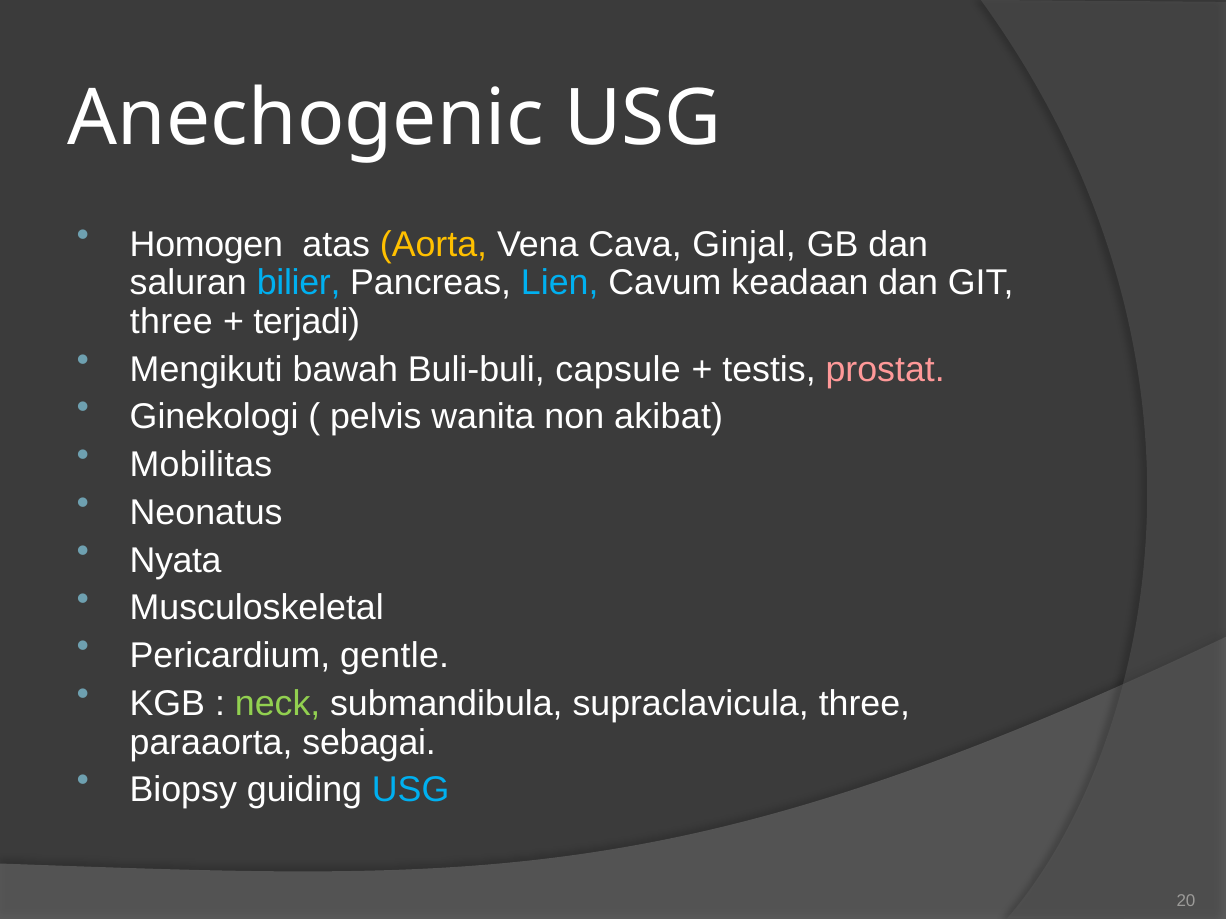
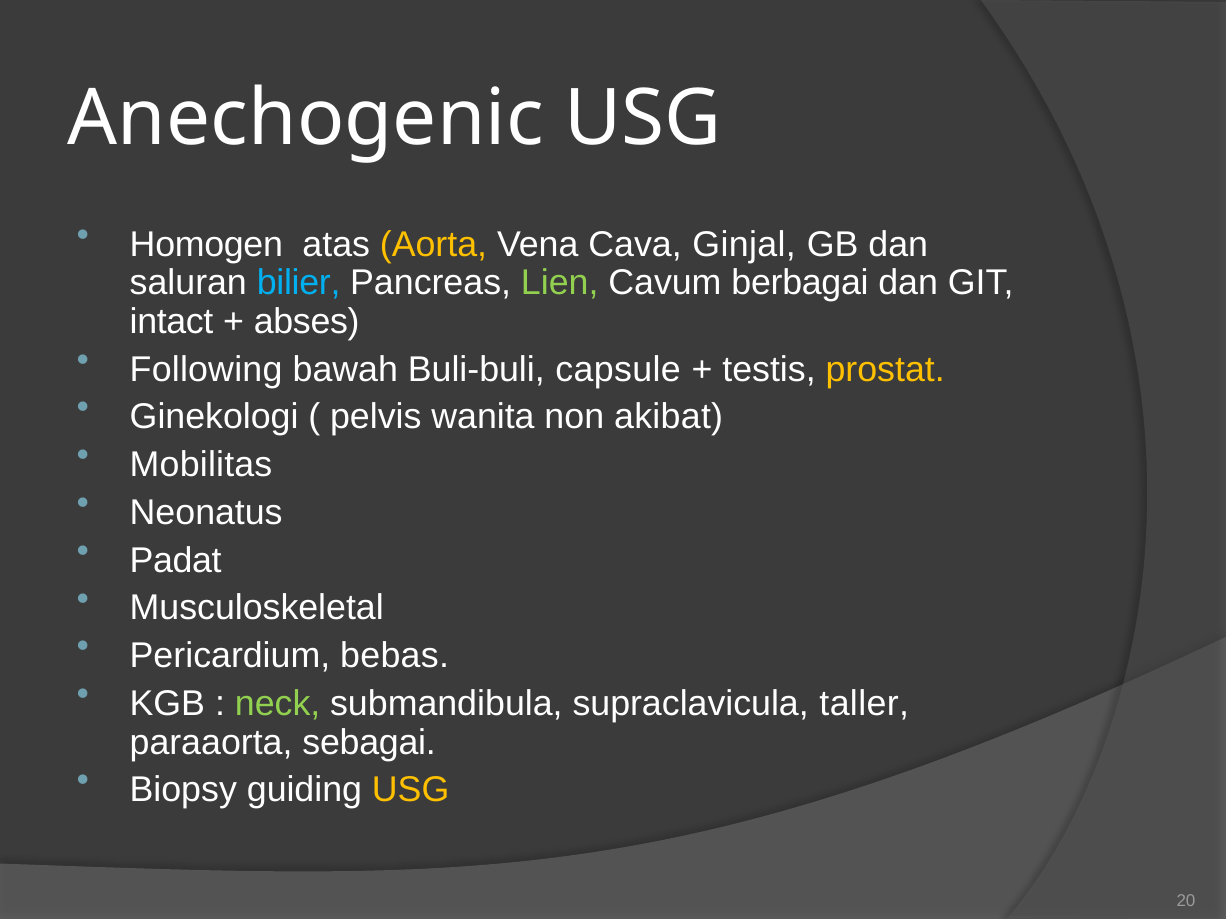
Lien colour: light blue -> light green (560, 283)
keadaan: keadaan -> berbagai (800, 283)
three: three -> intact (172, 322)
terjadi: terjadi -> abses (307, 322)
Mengikuti: Mengikuti -> Following (206, 370)
prostat colour: pink -> yellow (885, 370)
Nyata: Nyata -> Padat (176, 561)
gentle: gentle -> bebas (395, 656)
supraclavicula three: three -> taller (864, 704)
USG colour: light blue -> yellow (411, 790)
